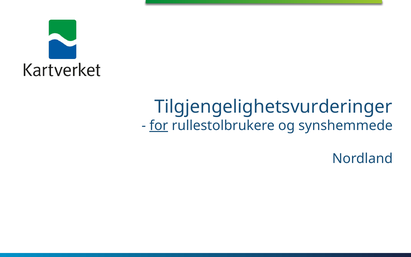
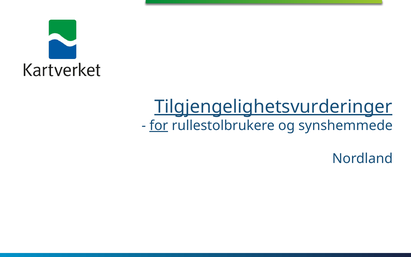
Tilgjengelighetsvurderinger underline: none -> present (273, 107)
